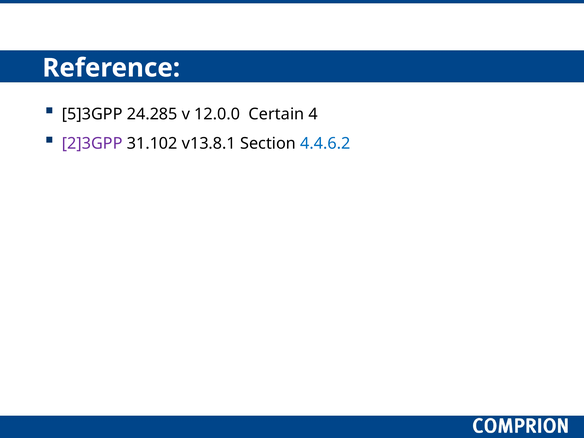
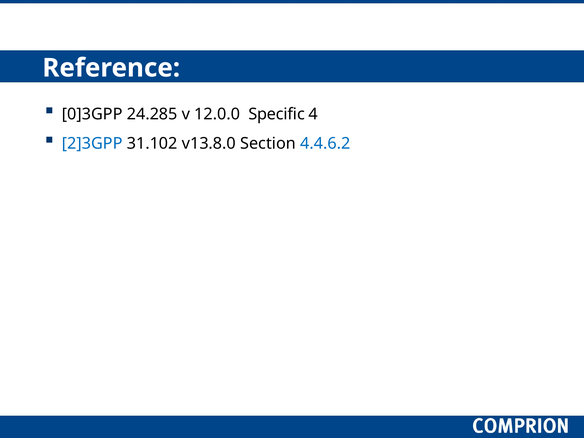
5]3GPP: 5]3GPP -> 0]3GPP (92, 114)
Certain: Certain -> Specific (277, 114)
2]3GPP colour: purple -> blue (92, 143)
v13.8.1: v13.8.1 -> v13.8.0 (209, 143)
